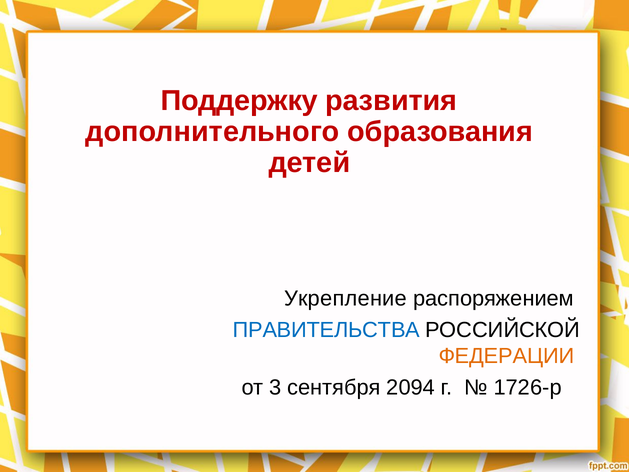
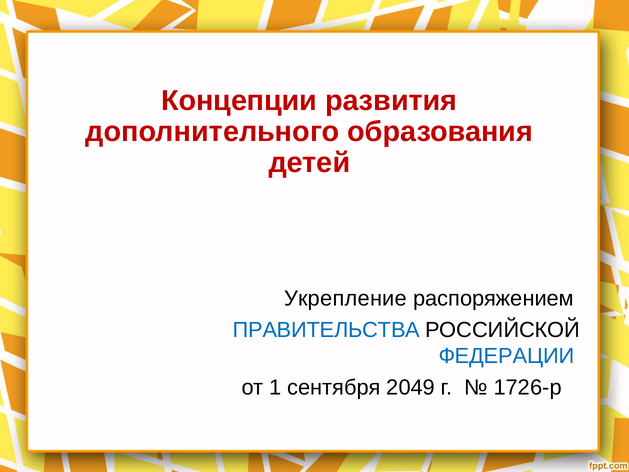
Поддержку: Поддержку -> Концепции (239, 101)
ФЕДЕРАЦИИ colour: orange -> blue (506, 356)
3: 3 -> 1 (275, 387)
2094: 2094 -> 2049 (411, 387)
